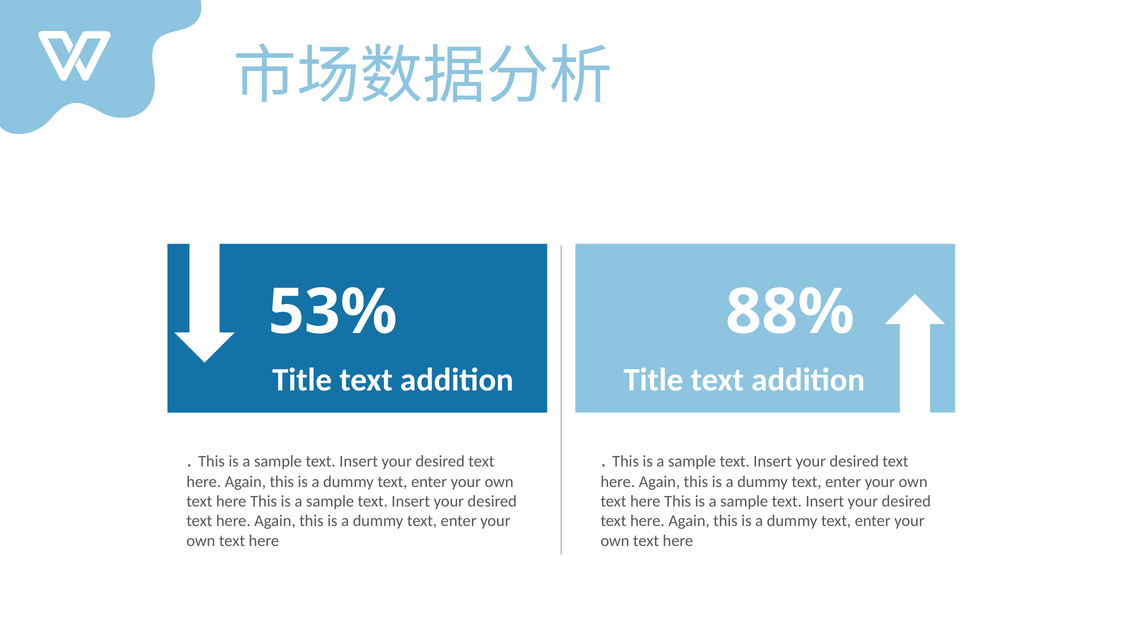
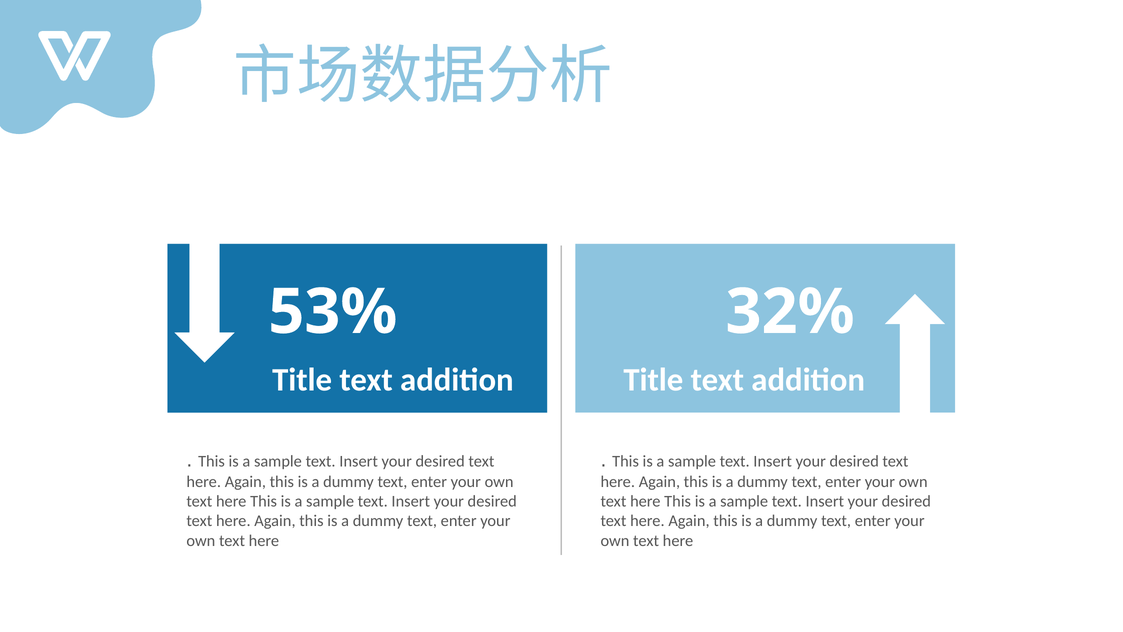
88%: 88% -> 32% (790, 312)
